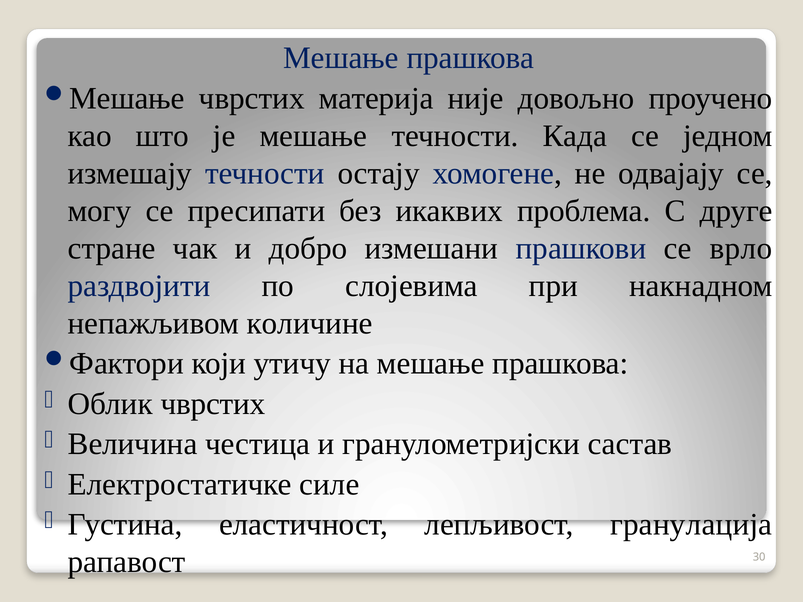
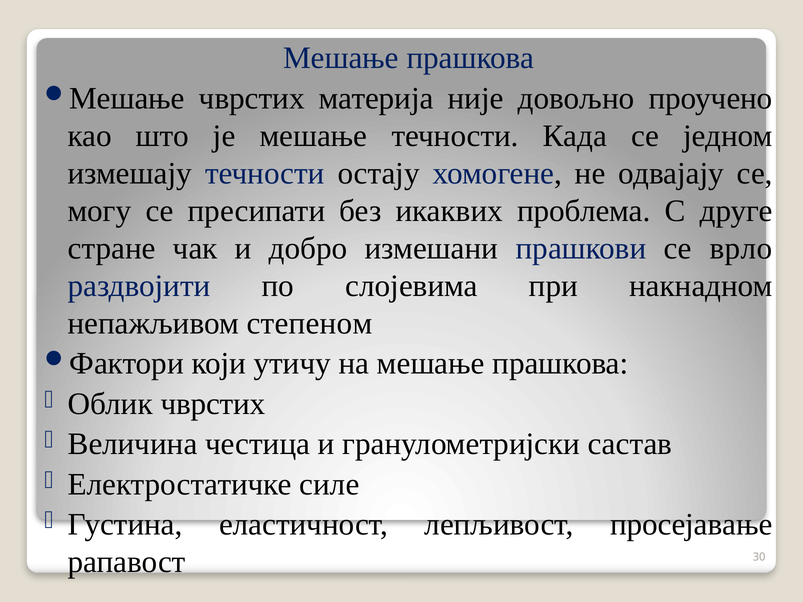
количине: количине -> степеном (310, 323)
гранулација: гранулација -> просејавање (691, 525)
